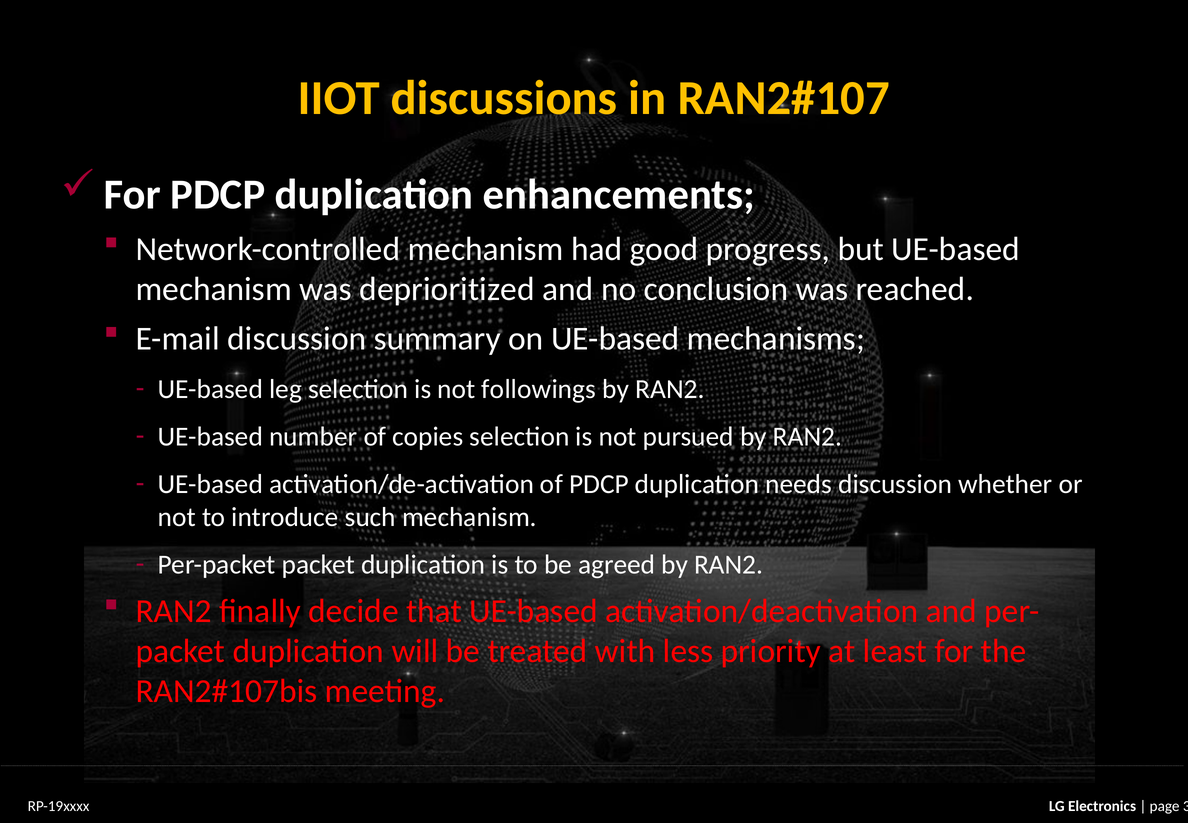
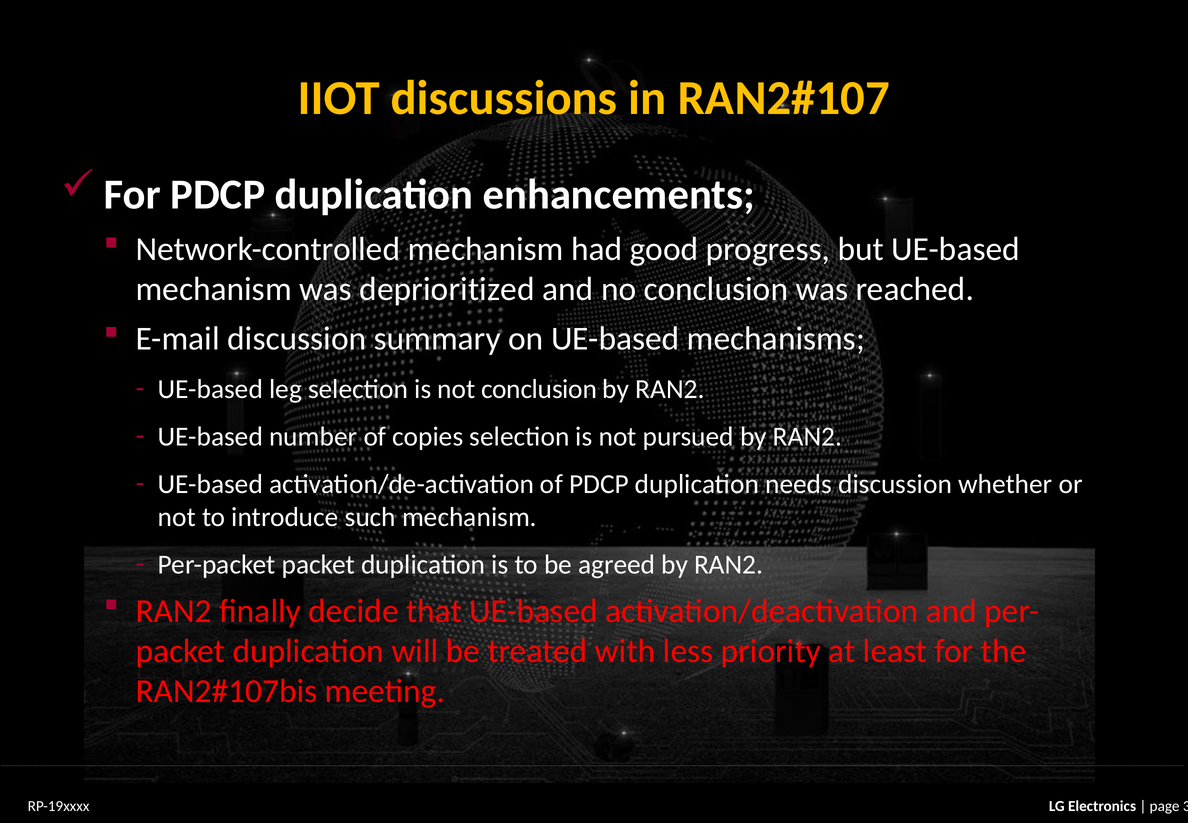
not followings: followings -> conclusion (539, 389)
